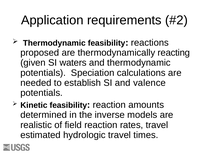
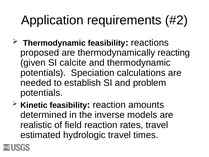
waters: waters -> calcite (73, 63)
valence: valence -> problem (150, 83)
